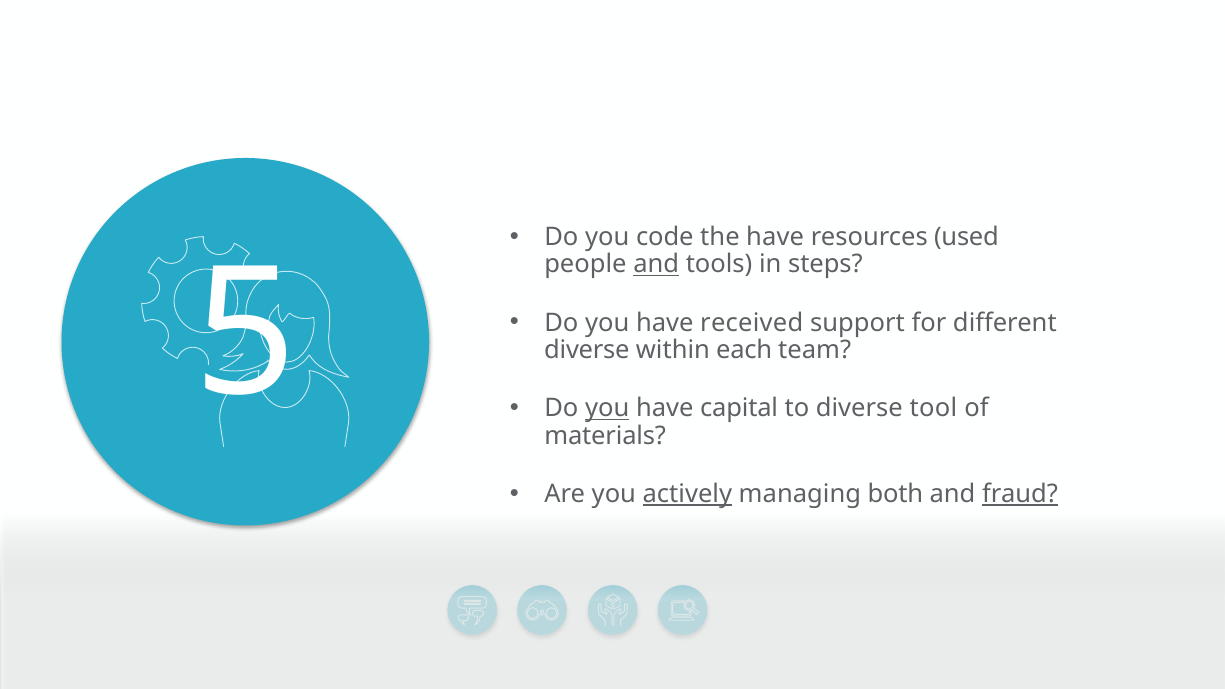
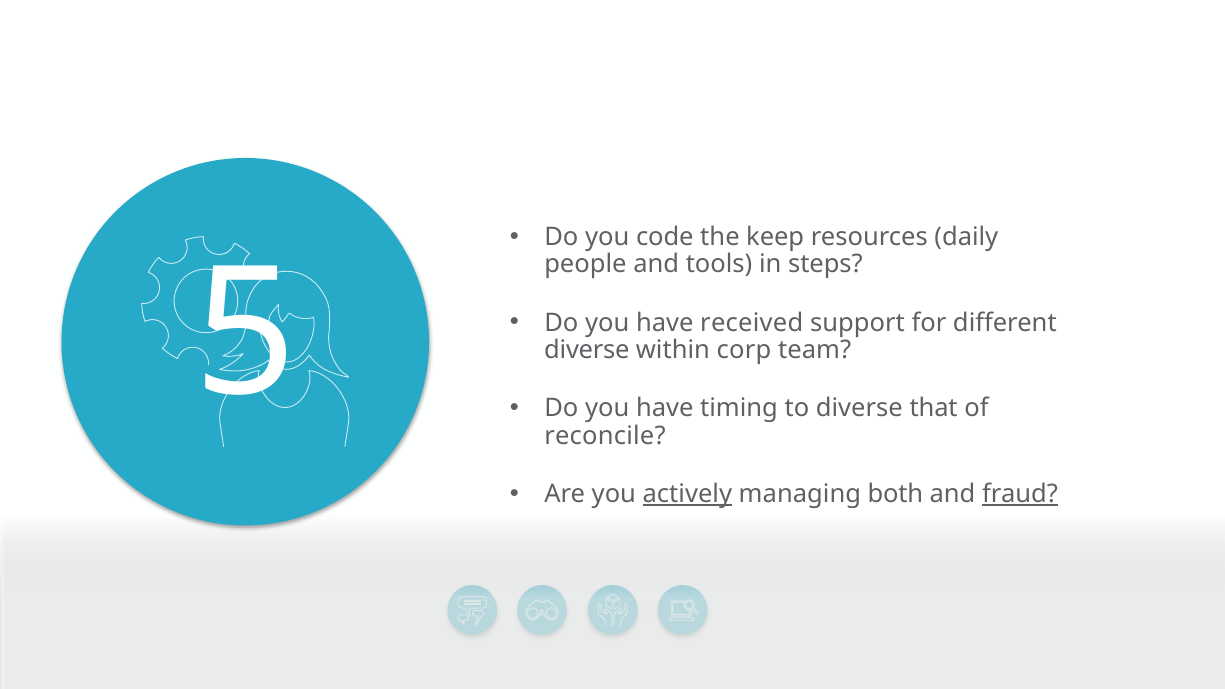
the have: have -> keep (775, 237)
used: used -> daily (966, 237)
and underline: present -> none (656, 264)
each: each -> corp (744, 350)
you underline: present -> none (607, 408)
capital: capital -> timing (739, 408)
tool: tool -> that (934, 408)
materials: materials -> reconcile (605, 436)
